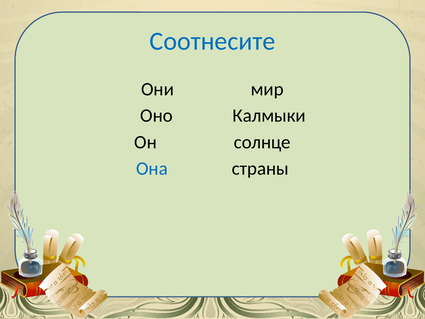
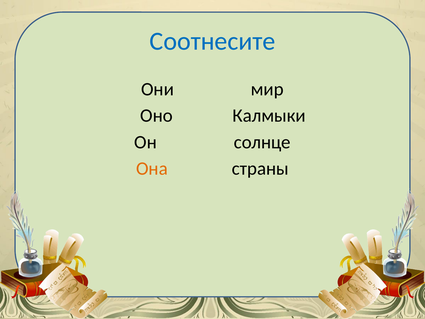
Она colour: blue -> orange (152, 169)
